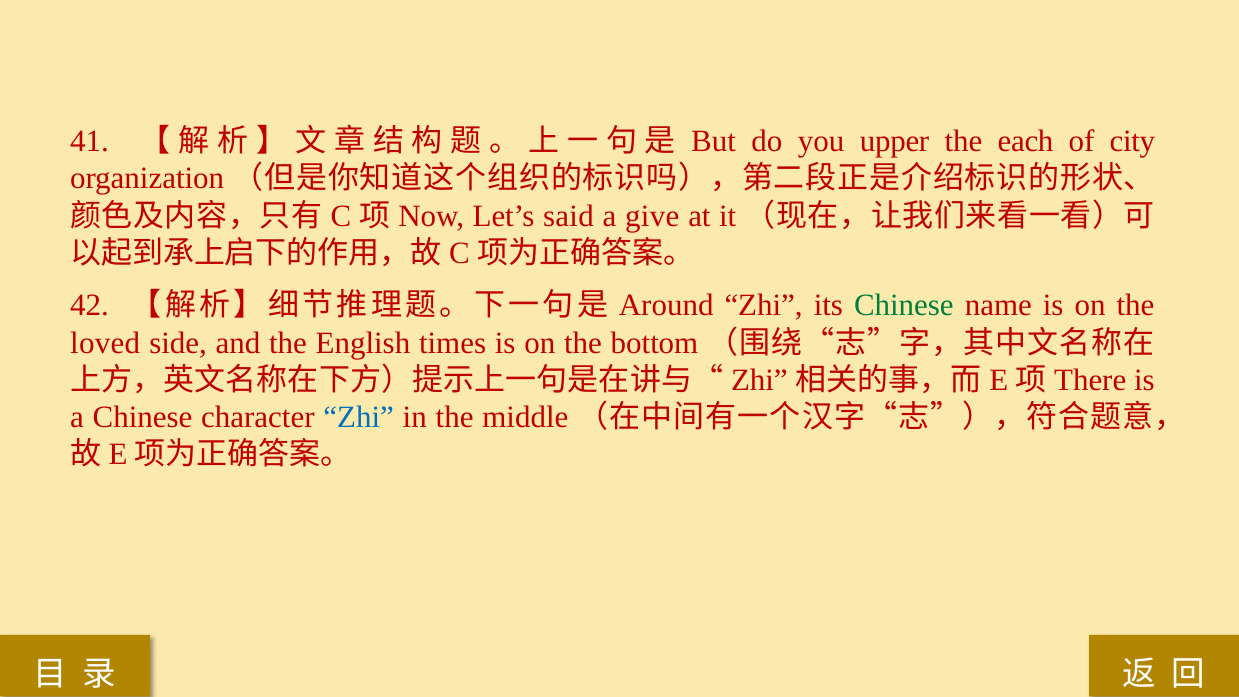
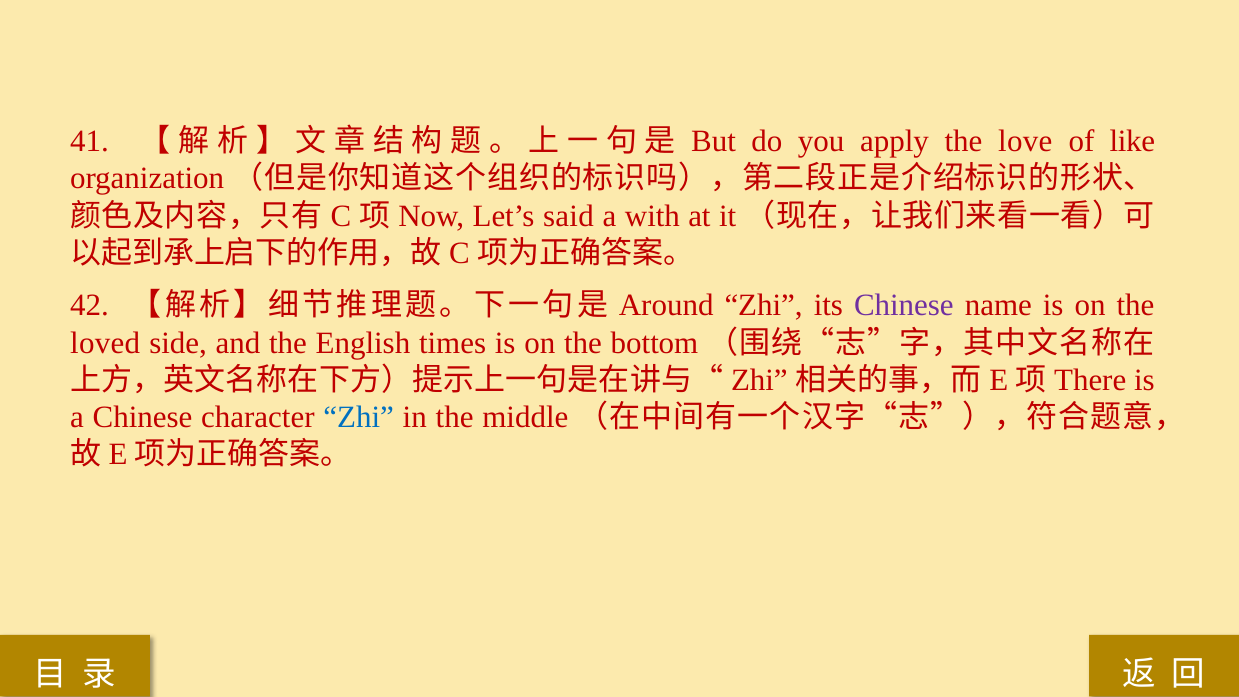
upper: upper -> apply (894, 141)
each: each -> love (1025, 141)
city: city -> like (1132, 141)
give: give -> with (652, 216)
Chinese colour: green -> purple (904, 306)
